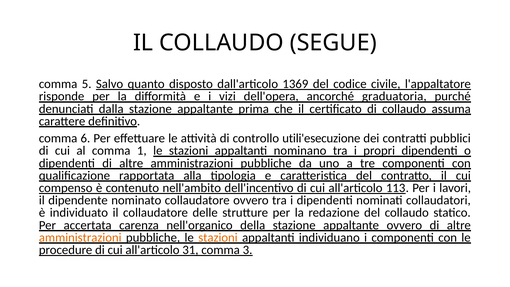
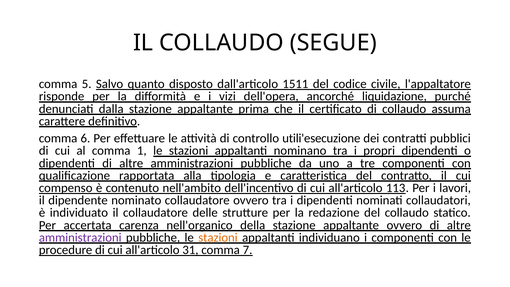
1369: 1369 -> 1511 (295, 84)
graduatoria: graduatoria -> liquidazione (394, 96)
amministrazioni colour: orange -> purple (80, 237)
3: 3 -> 7 (248, 250)
